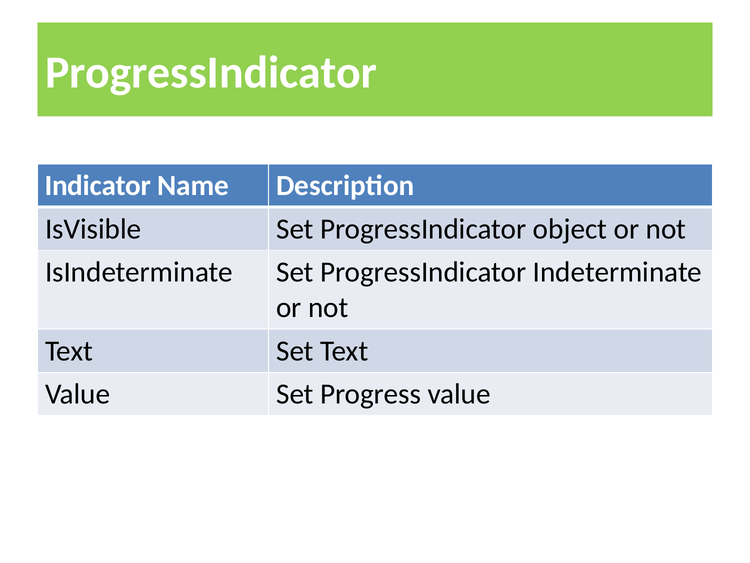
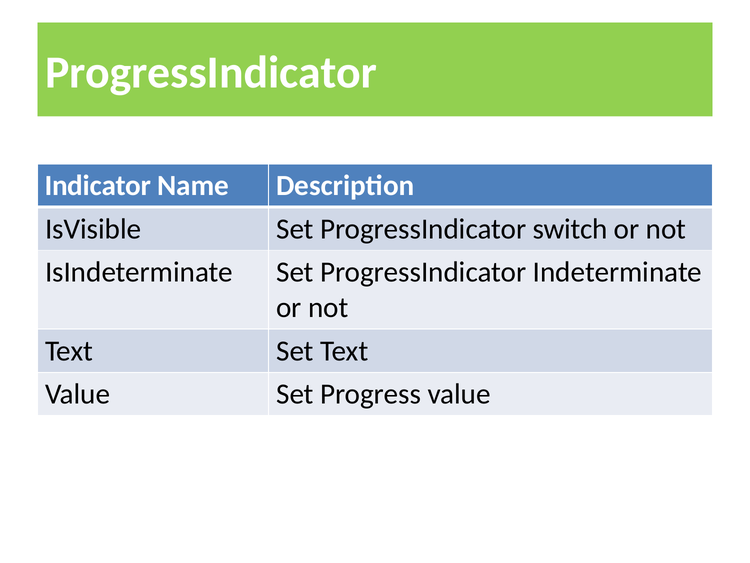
object: object -> switch (570, 229)
